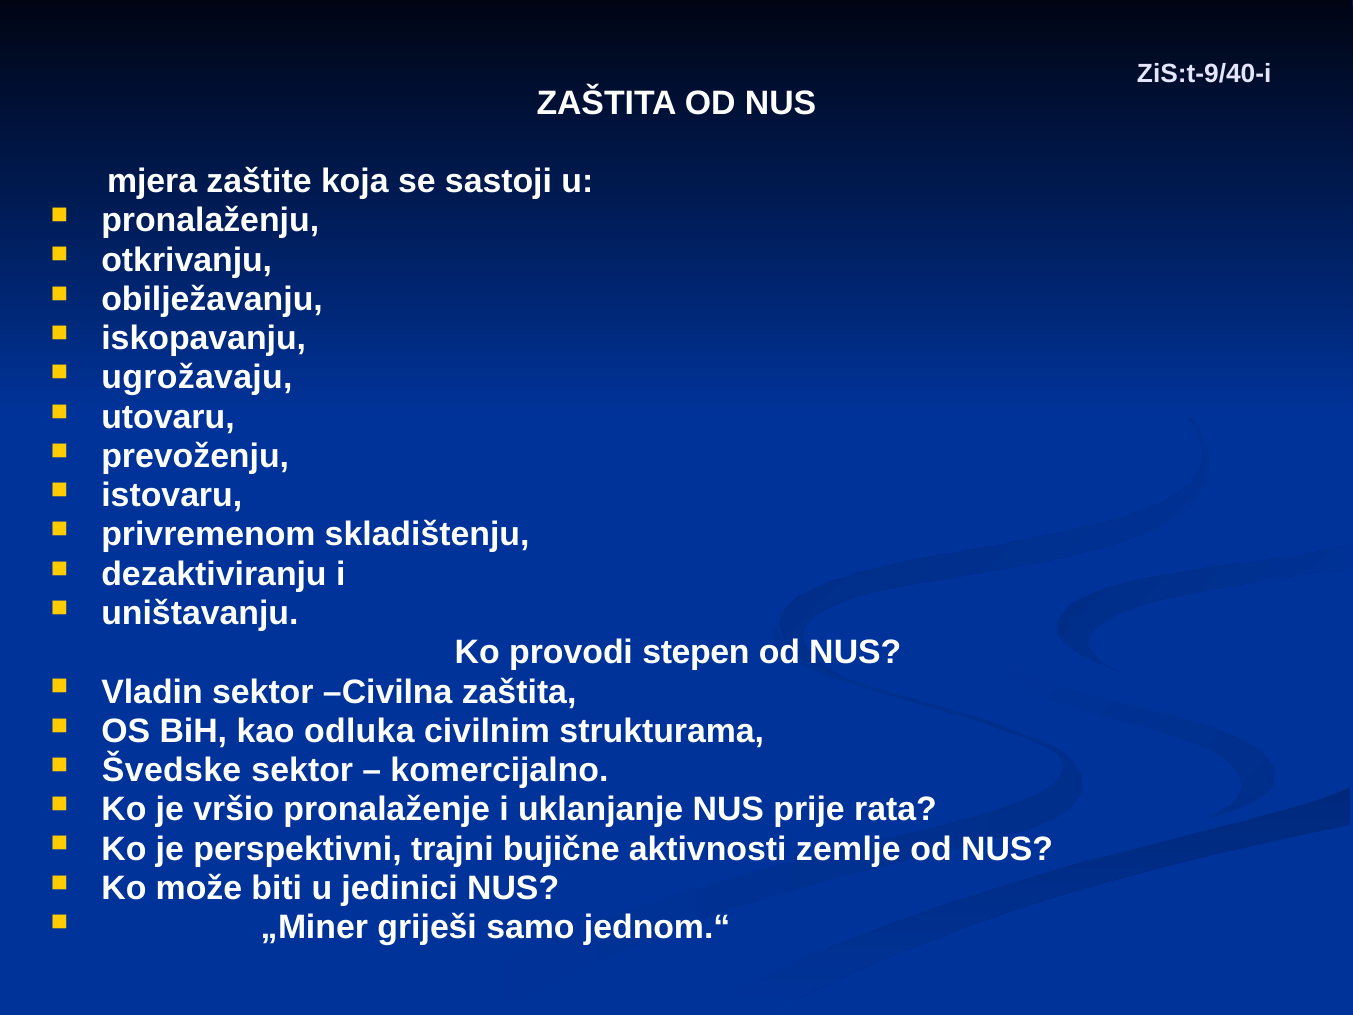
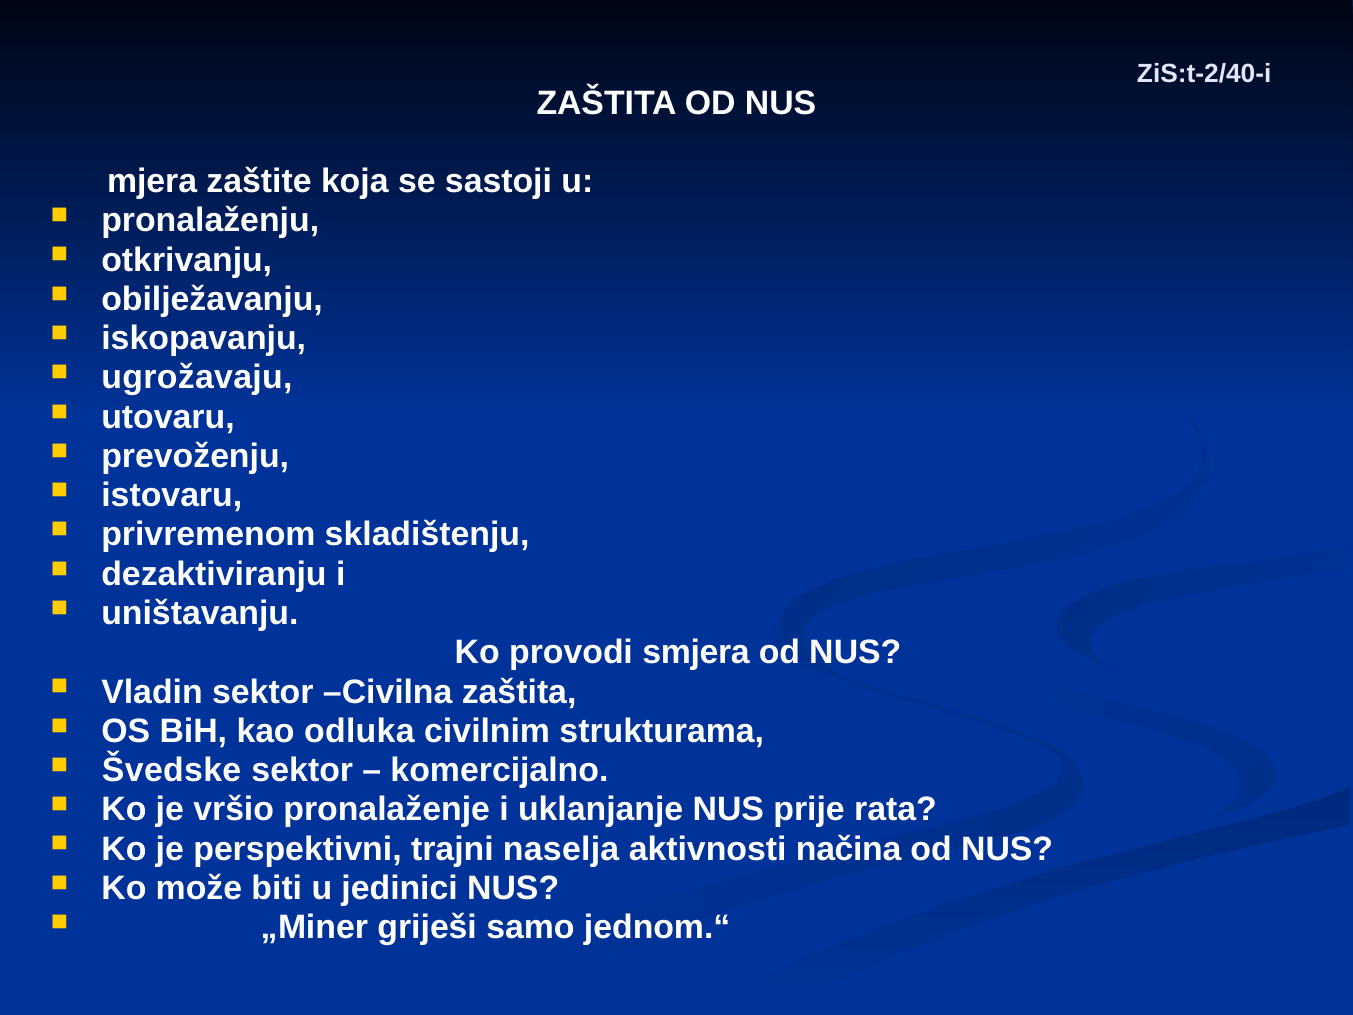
ZiS:t-9/40-i: ZiS:t-9/40-i -> ZiS:t-2/40-i (1204, 73)
stepen: stepen -> smjera (696, 652)
bujične: bujične -> naselja (561, 849)
zemlje: zemlje -> načina (849, 849)
